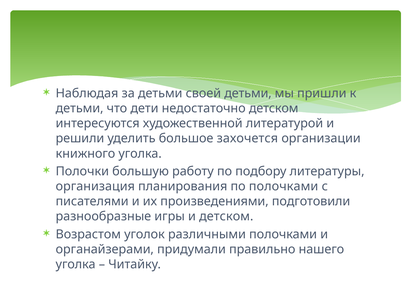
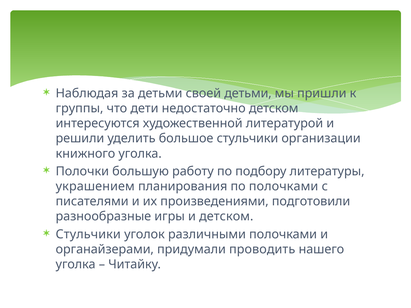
детьми: детьми -> группы (80, 108)
большое захочется: захочется -> стульчики (247, 139)
организация: организация -> украшением (95, 187)
Возрастом: Возрастом -> Стульчики (88, 234)
правильно: правильно -> проводить (262, 250)
